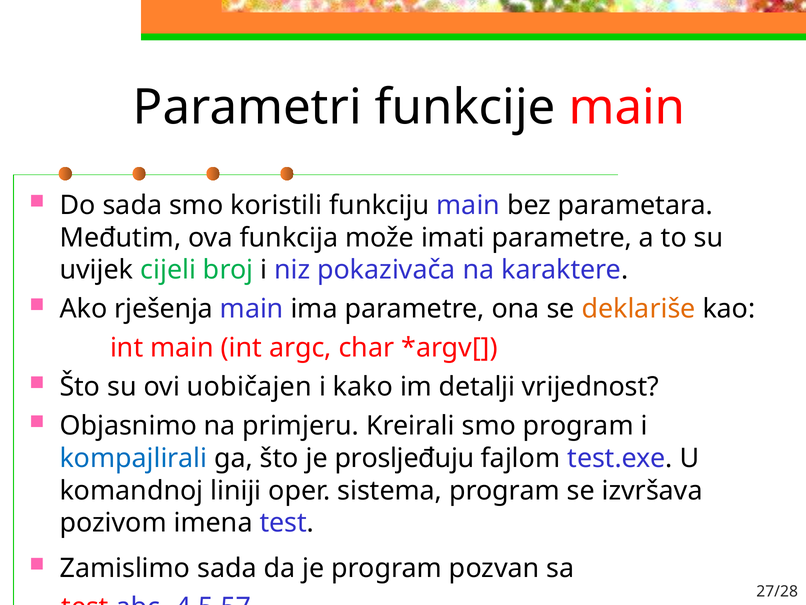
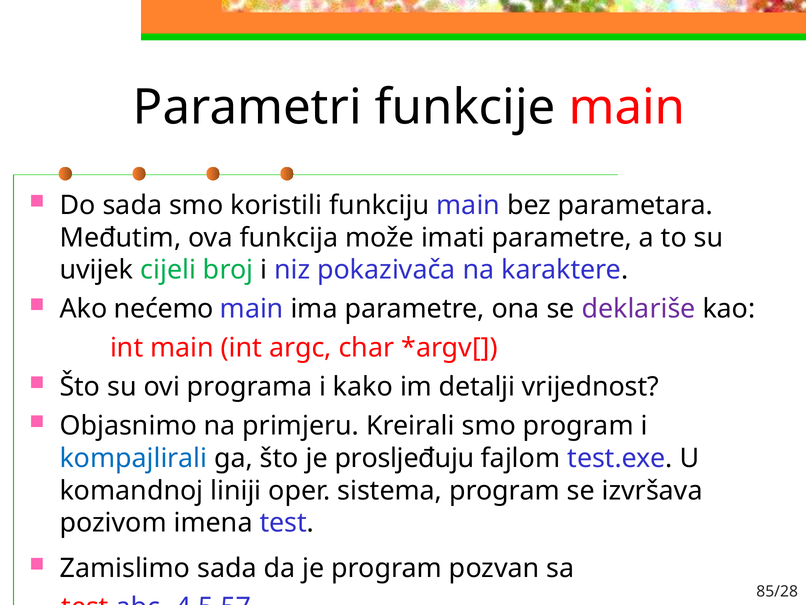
rješenja: rješenja -> nećemo (164, 309)
deklariše colour: orange -> purple (639, 309)
uobičajen: uobičajen -> programa (250, 387)
27/28: 27/28 -> 85/28 (777, 591)
